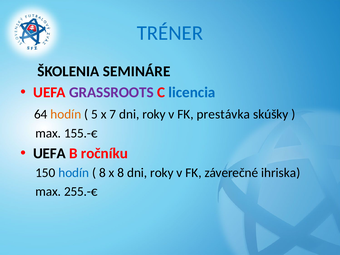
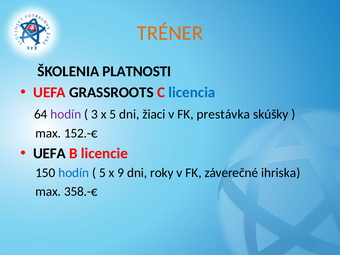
TRÉNER colour: blue -> orange (170, 33)
SEMINÁRE: SEMINÁRE -> PLATNOSTI (137, 71)
GRASSROOTS colour: purple -> black (111, 92)
hodín colour: orange -> purple (66, 114)
5: 5 -> 3 (94, 114)
x 7: 7 -> 5 (113, 114)
roky: roky -> žiaci (154, 114)
155.-€: 155.-€ -> 152.-€ (81, 133)
ročníku: ročníku -> licencie (104, 153)
8: 8 -> 5 (102, 173)
x 8: 8 -> 9 (121, 173)
255.-€: 255.-€ -> 358.-€ (81, 191)
